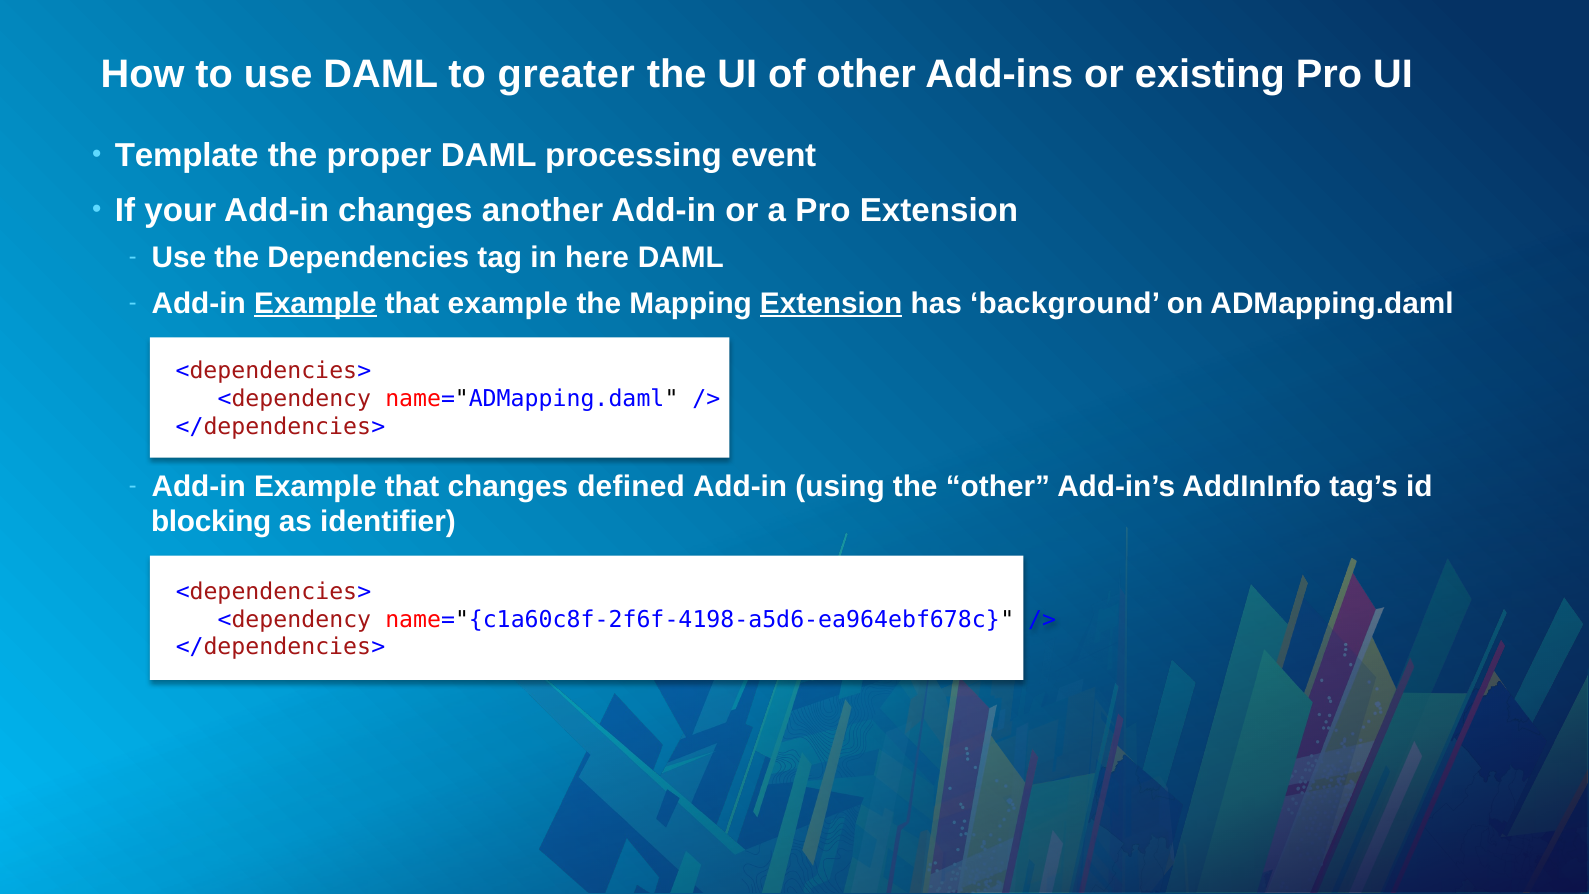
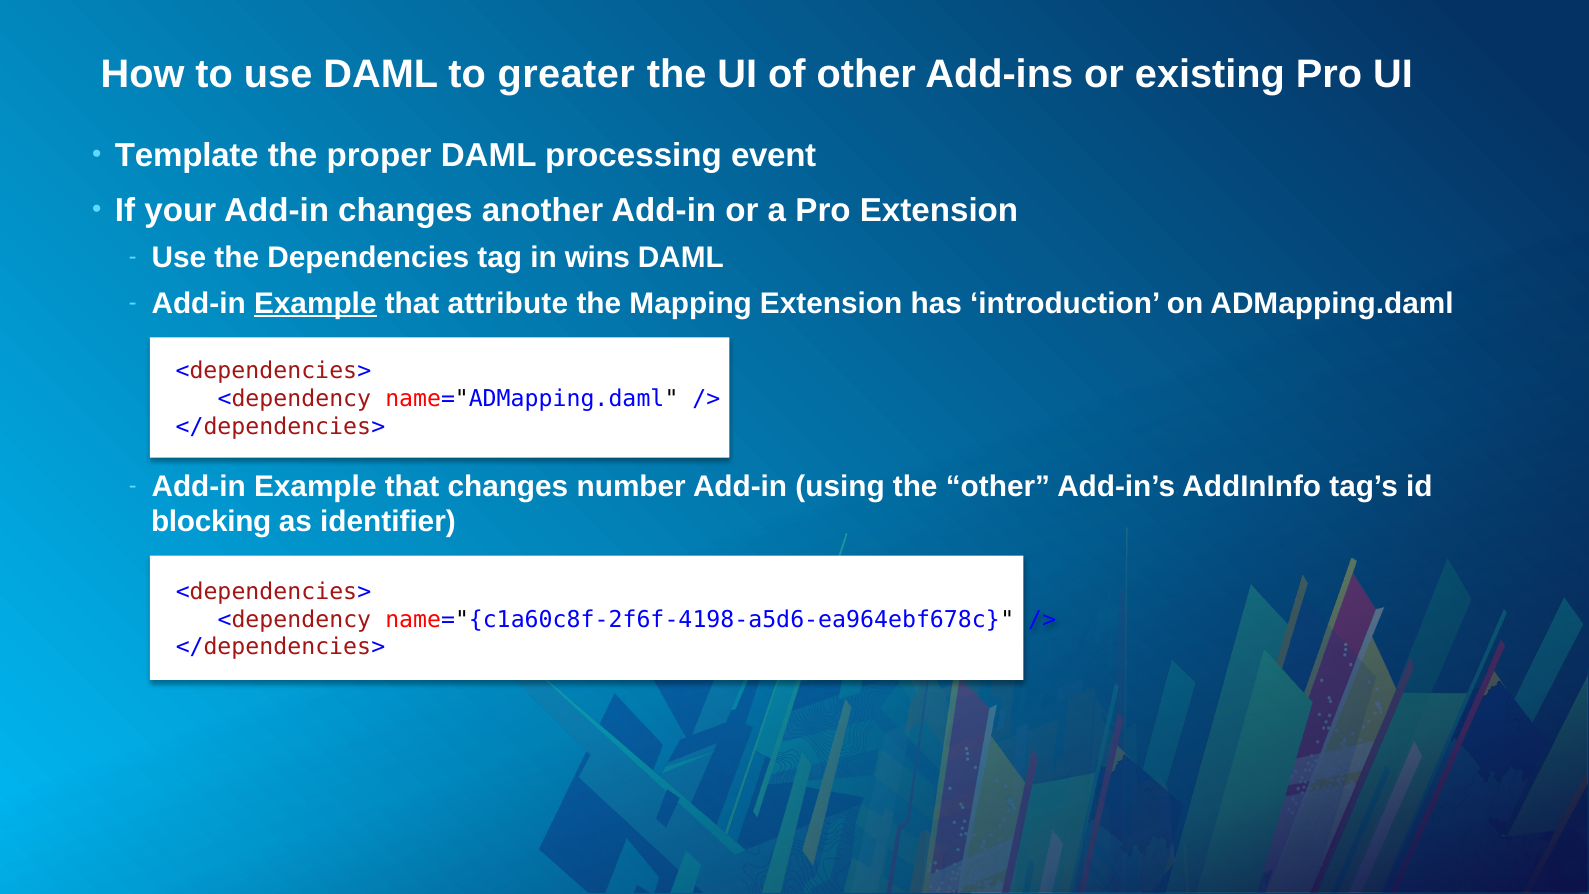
here: here -> wins (597, 258)
that example: example -> attribute (508, 303)
Extension underline: present -> none (831, 303)
background: background -> introduction (1065, 303)
defined: defined -> number (631, 486)
